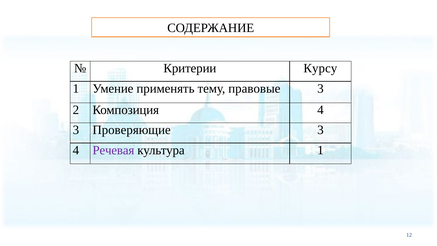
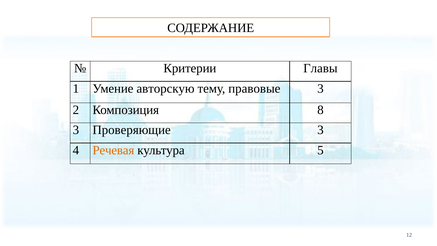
Курсу: Курсу -> Главы (320, 68)
применять: применять -> авторскую (166, 88)
Композиция 4: 4 -> 8 (320, 110)
Речевая colour: purple -> orange (113, 150)
культура 1: 1 -> 5 (320, 150)
